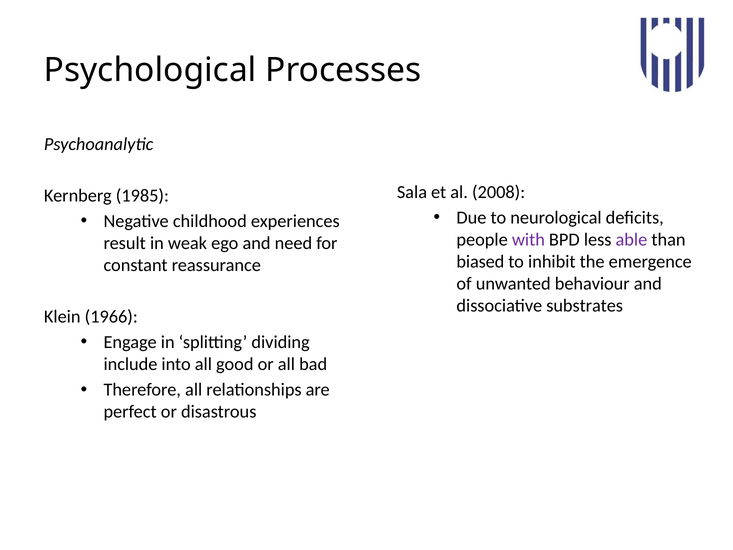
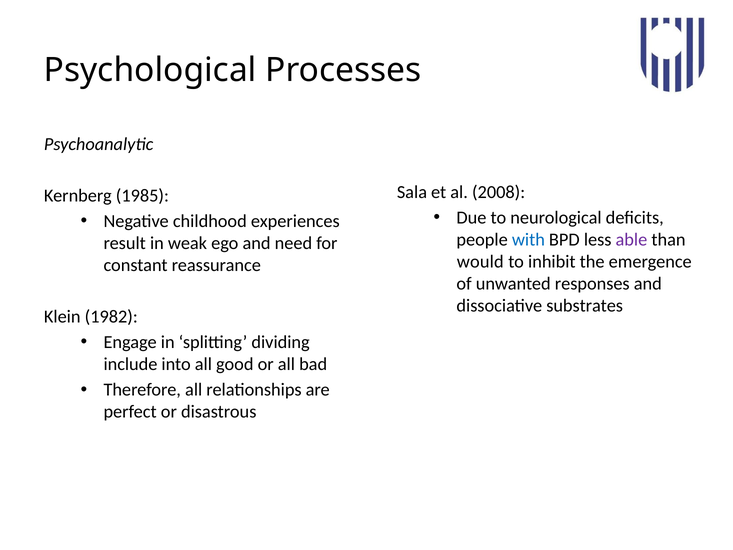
with colour: purple -> blue (528, 240)
biased: biased -> would (480, 262)
behaviour: behaviour -> responses (592, 284)
1966: 1966 -> 1982 (111, 316)
